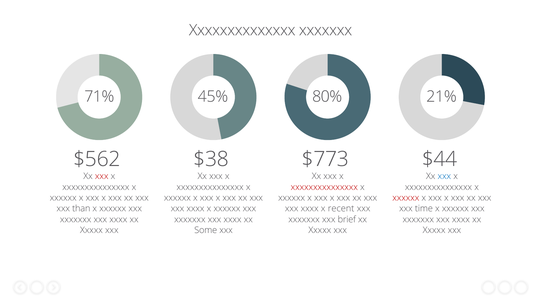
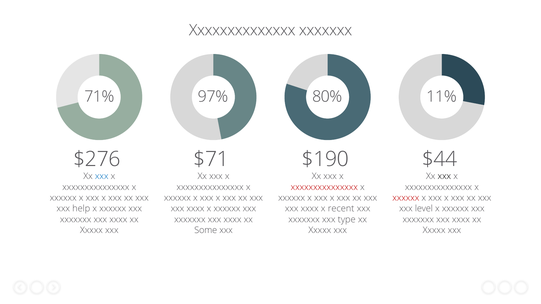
45%: 45% -> 97% (213, 97)
21%: 21% -> 11% (442, 97)
$562: $562 -> $276 (97, 159)
$38: $38 -> $71 (211, 159)
$773: $773 -> $190 (325, 159)
xxx colour: red -> blue (102, 176)
xxx colour: blue -> black (444, 176)
than: than -> help (81, 209)
time: time -> level (424, 209)
brief: brief -> type (347, 220)
